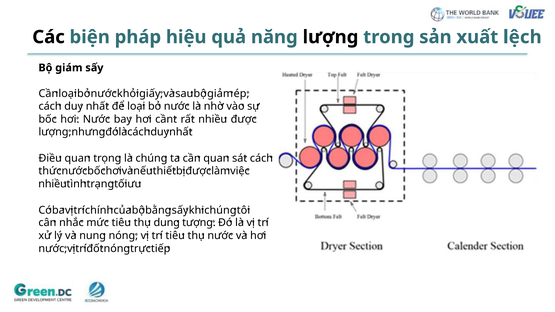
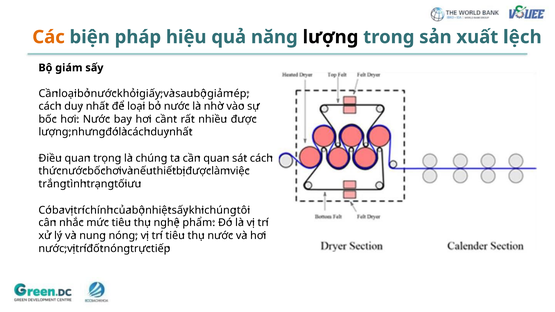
Các colour: black -> orange (49, 37)
nhiều: nhiều -> trắng (52, 184)
bằng: bằng -> nhiệt (158, 210)
dung: dung -> nghệ (167, 223)
tượng: tượng -> phẩm (199, 223)
